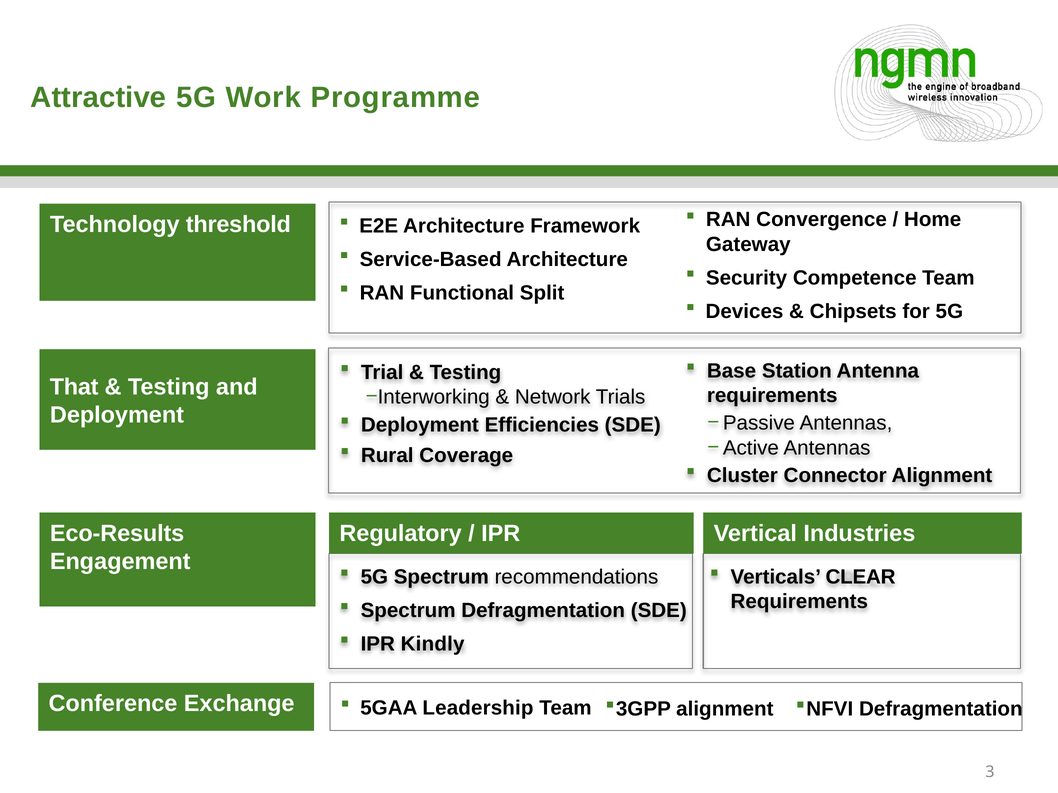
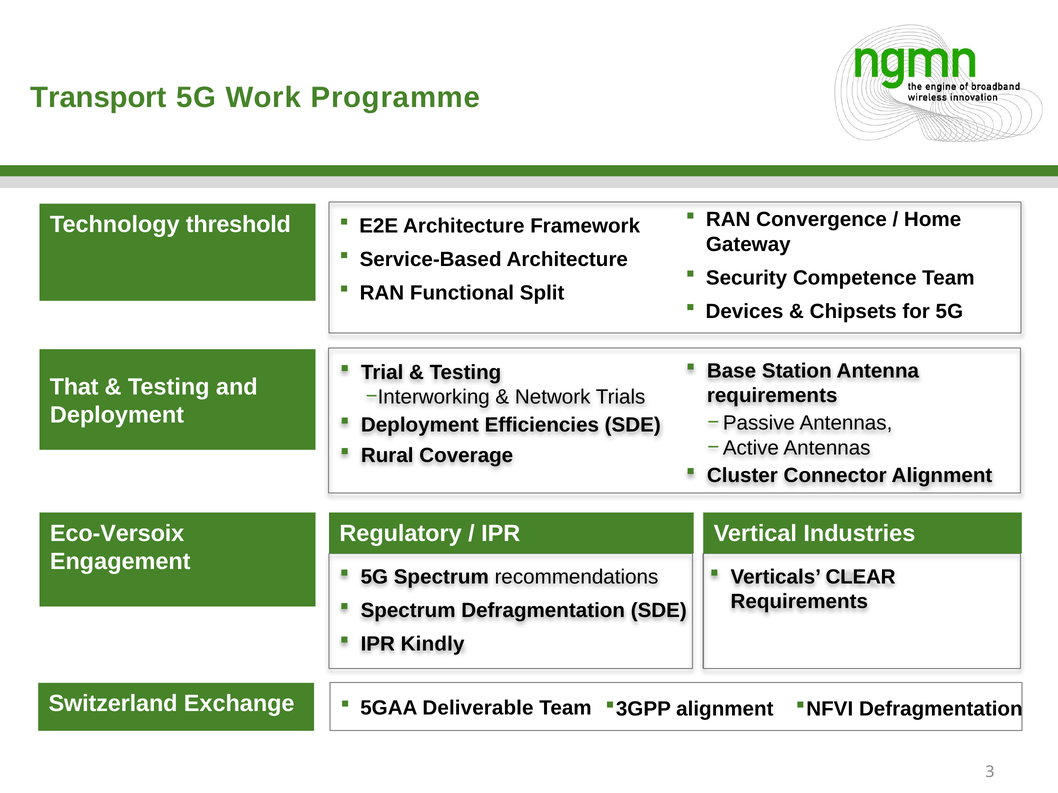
Attractive: Attractive -> Transport (98, 98)
Eco-Results: Eco-Results -> Eco-Versoix (117, 534)
Conference: Conference -> Switzerland (113, 704)
Leadership: Leadership -> Deliverable (478, 708)
